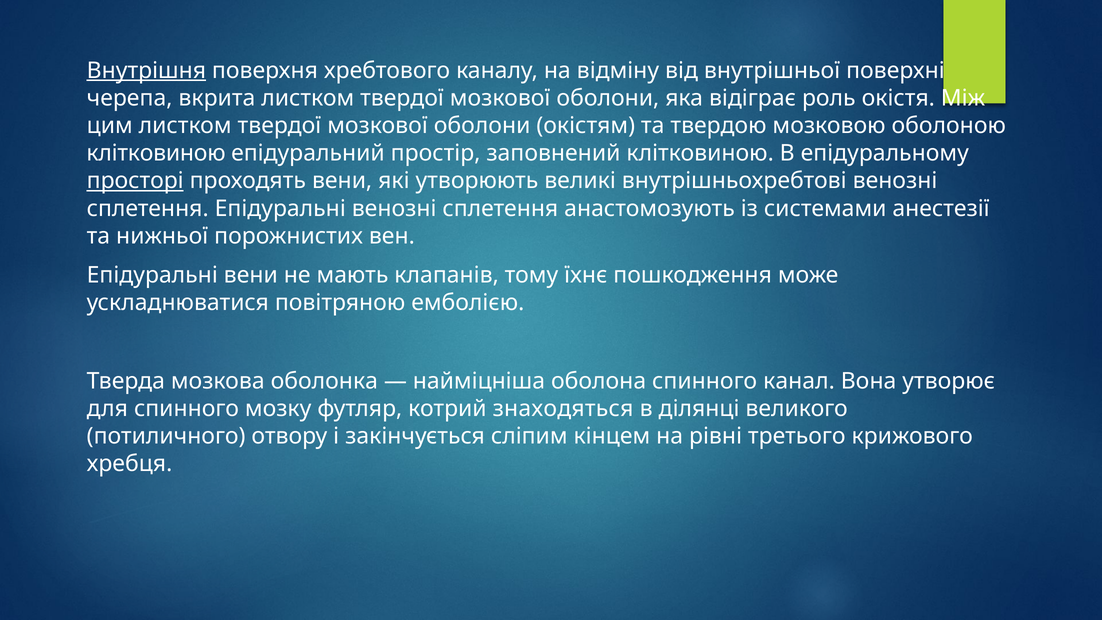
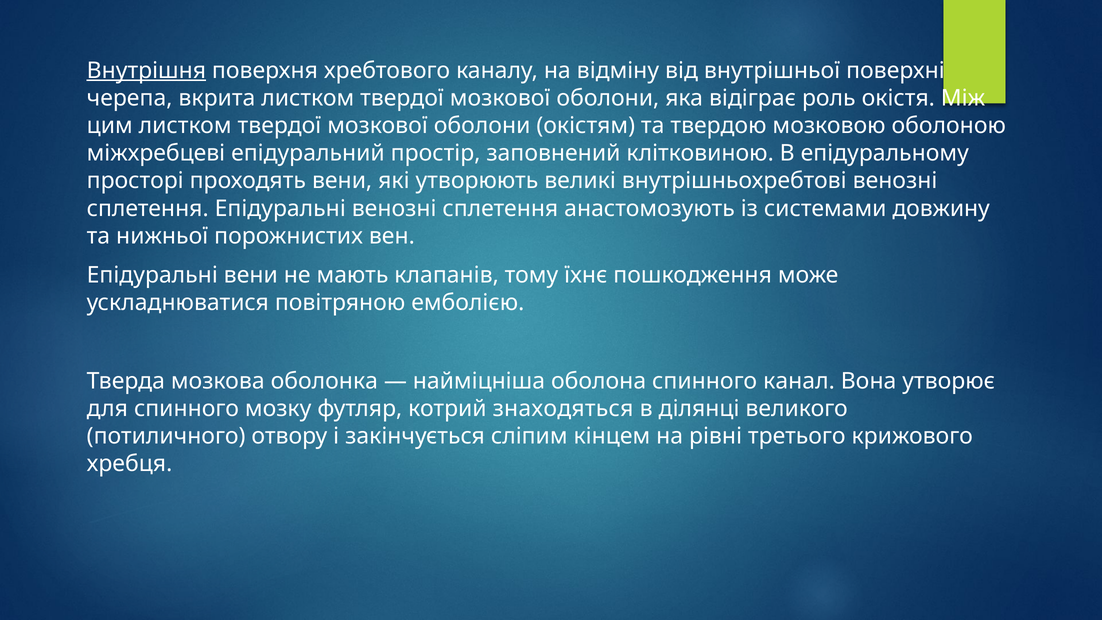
клітковиною: клітковиною -> міжхребцеві (156, 153)
просторі underline: present -> none (135, 181)
анестезії: анестезії -> довжину (941, 208)
